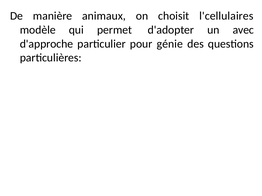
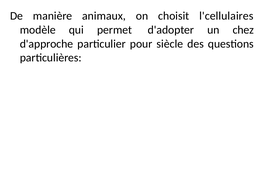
avec: avec -> chez (243, 30)
génie: génie -> siècle (170, 44)
